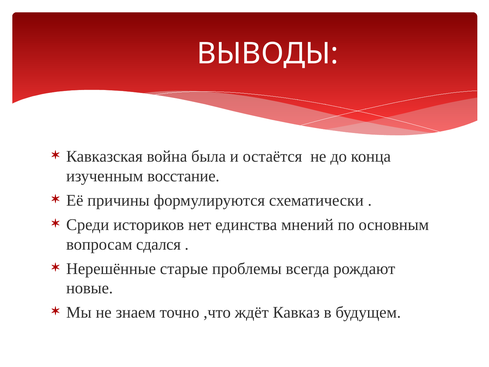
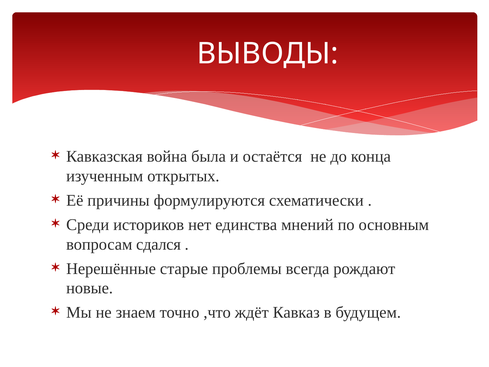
восстание: восстание -> открытых (183, 176)
